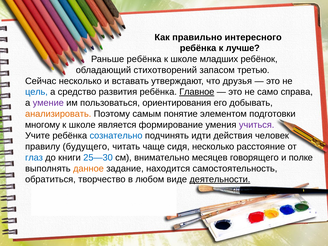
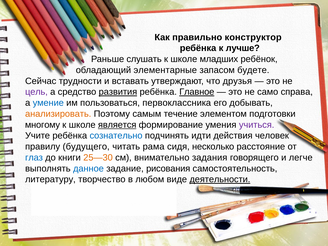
интересного: интересного -> конструктор (253, 37)
Раньше ребёнка: ребёнка -> слушать (144, 59)
стихотворений: стихотворений -> элементарные (165, 70)
третью: третью -> будете (253, 70)
Сейчас несколько: несколько -> трудности (80, 81)
цель colour: blue -> purple (36, 92)
развития underline: none -> present (118, 92)
умение colour: purple -> blue (48, 103)
ориентирования: ориентирования -> первоклассника (177, 103)
понятие: понятие -> течение (181, 114)
является underline: none -> present (117, 125)
чаще: чаще -> рама (154, 147)
25—30 colour: blue -> orange (98, 158)
месяцев: месяцев -> задания (210, 158)
полке: полке -> легче (301, 158)
данное colour: orange -> blue (88, 169)
находится: находится -> рисования (168, 169)
обратиться: обратиться -> литературу (50, 179)
